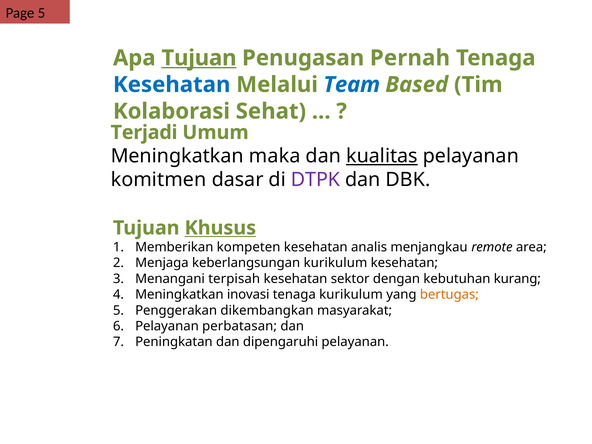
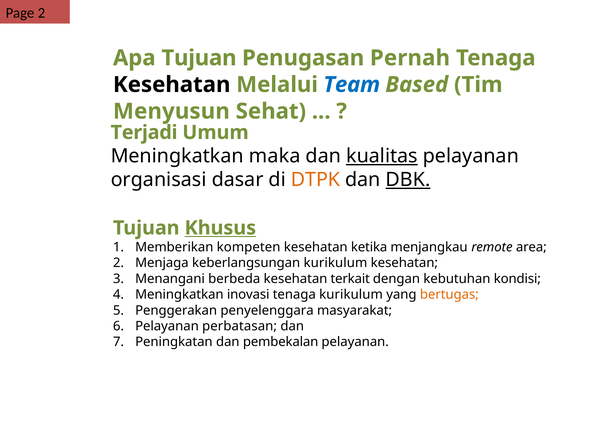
Page 5: 5 -> 2 (41, 13)
Tujuan underline: present -> none (199, 58)
Kesehatan colour: blue -> black (172, 85)
Kolaborasi: Kolaborasi -> Menyusun (171, 111)
komitmen: komitmen -> organisasi (159, 180)
DTPK colour: purple -> orange (316, 180)
DBK underline: none -> present (408, 180)
analis: analis -> ketika (369, 247)
terpisah: terpisah -> berbeda (234, 279)
sektor: sektor -> terkait (350, 279)
kurang: kurang -> kondisi (517, 279)
dikembangkan: dikembangkan -> penyelenggara (267, 310)
dipengaruhi: dipengaruhi -> pembekalan (281, 342)
